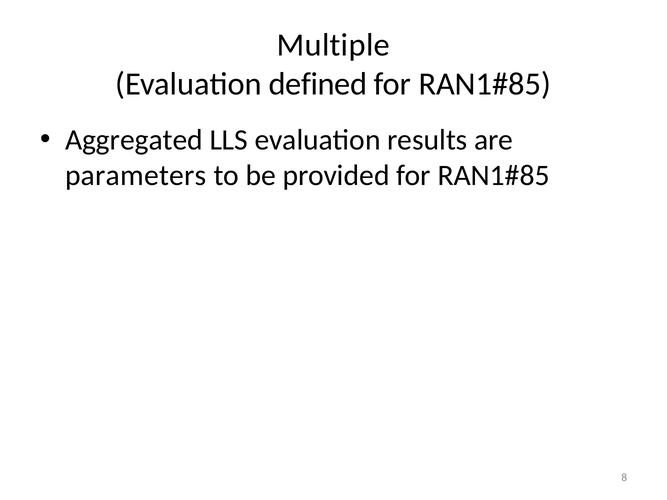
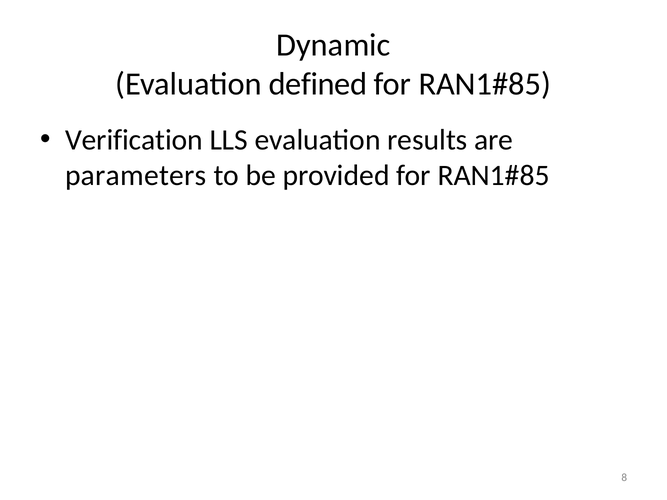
Multiple: Multiple -> Dynamic (333, 45)
Aggregated: Aggregated -> Verification (134, 140)
